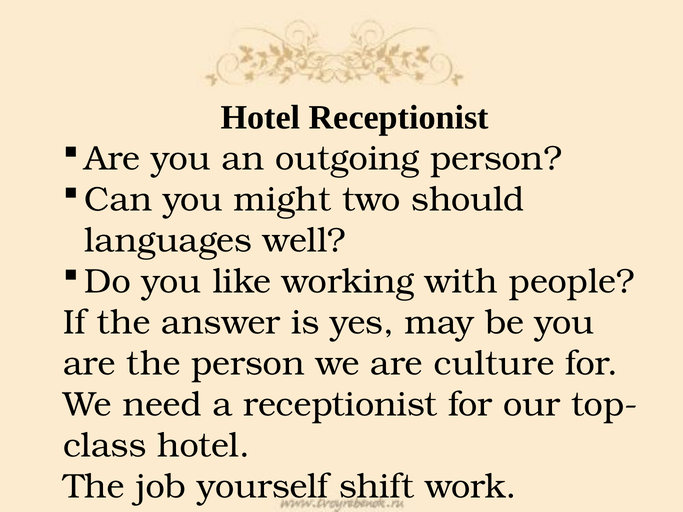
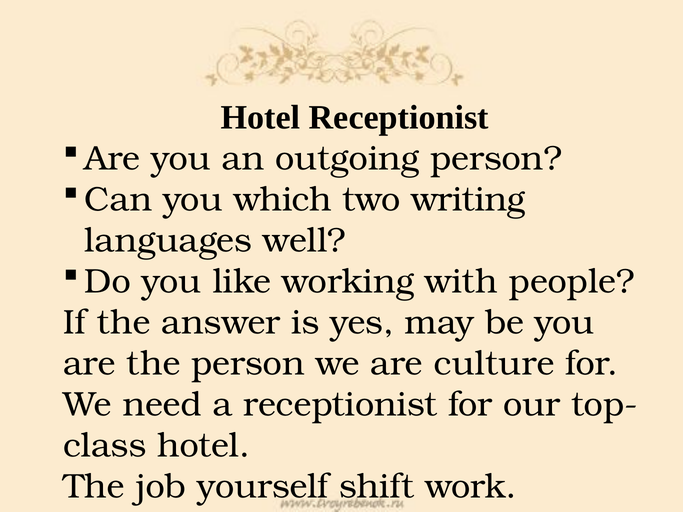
might: might -> which (283, 200)
should: should -> writing (468, 200)
